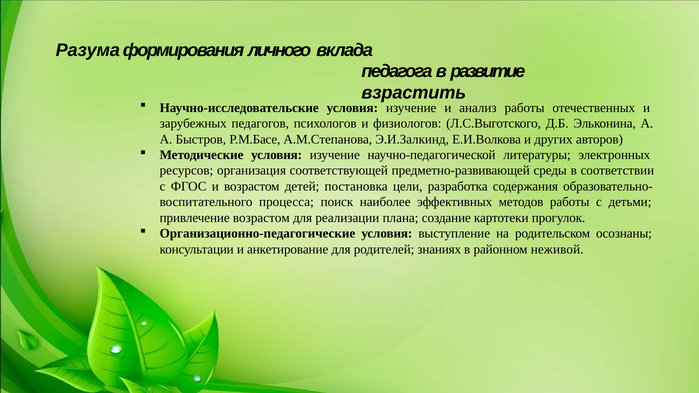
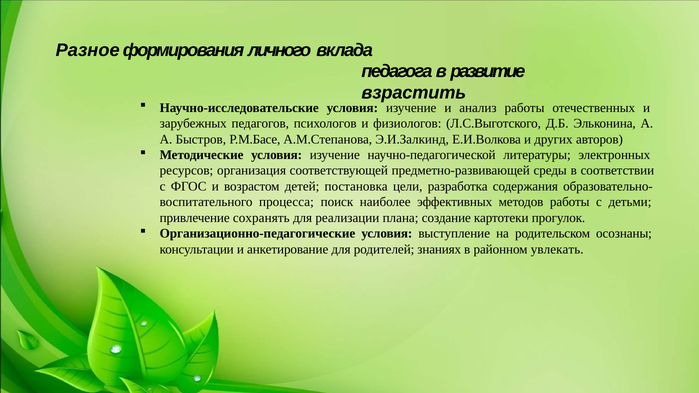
Разума: Разума -> Разное (88, 50)
привлечение возрастом: возрастом -> сохранять (261, 218)
неживой: неживой -> увлекать (557, 249)
